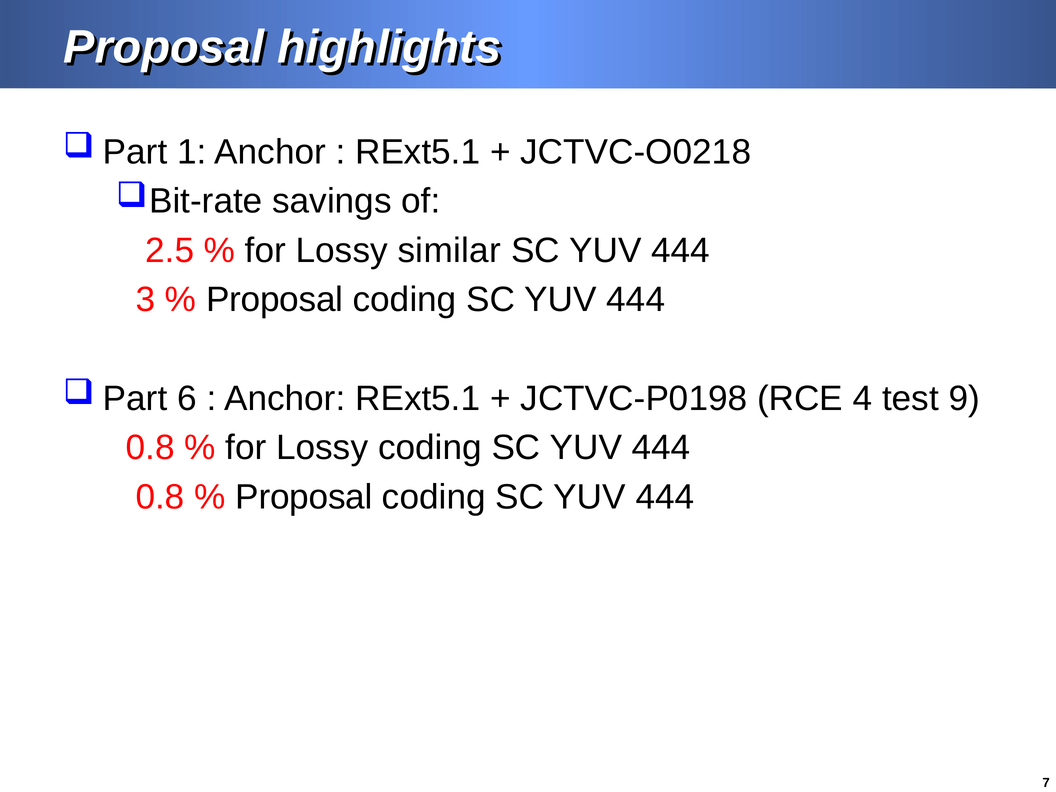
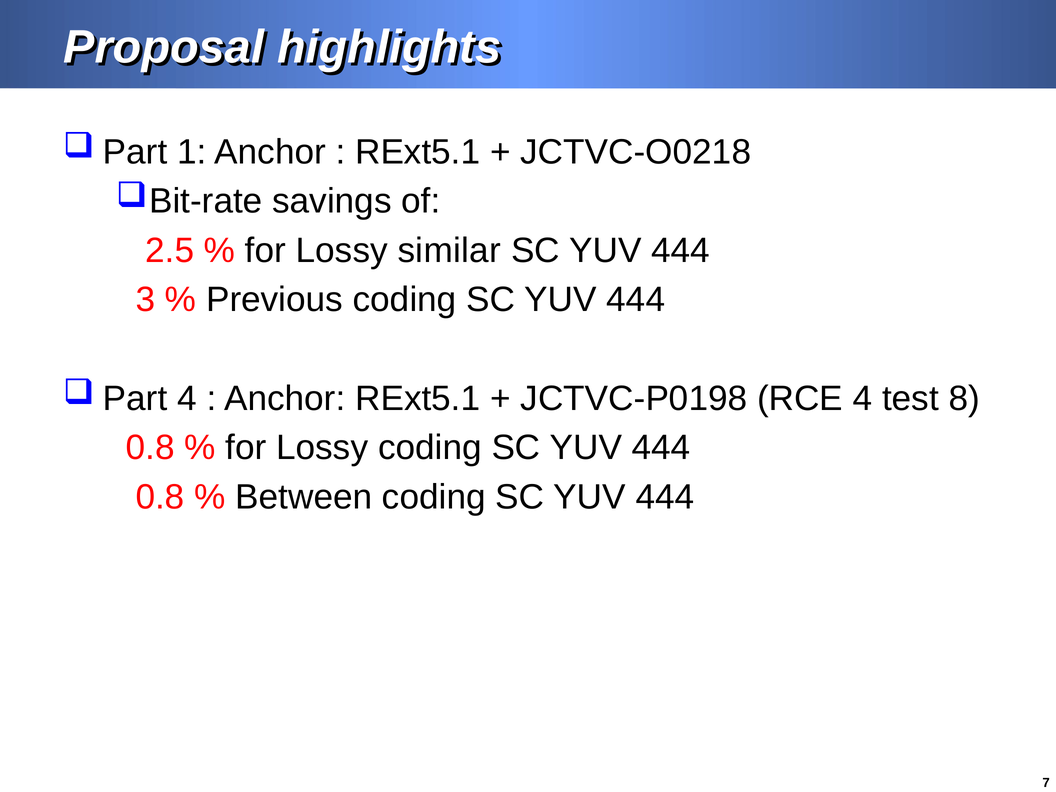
Proposal: Proposal -> Previous (275, 300)
6: 6 -> 4 (187, 398)
9: 9 -> 8 (964, 398)
Proposal: Proposal -> Between (304, 497)
